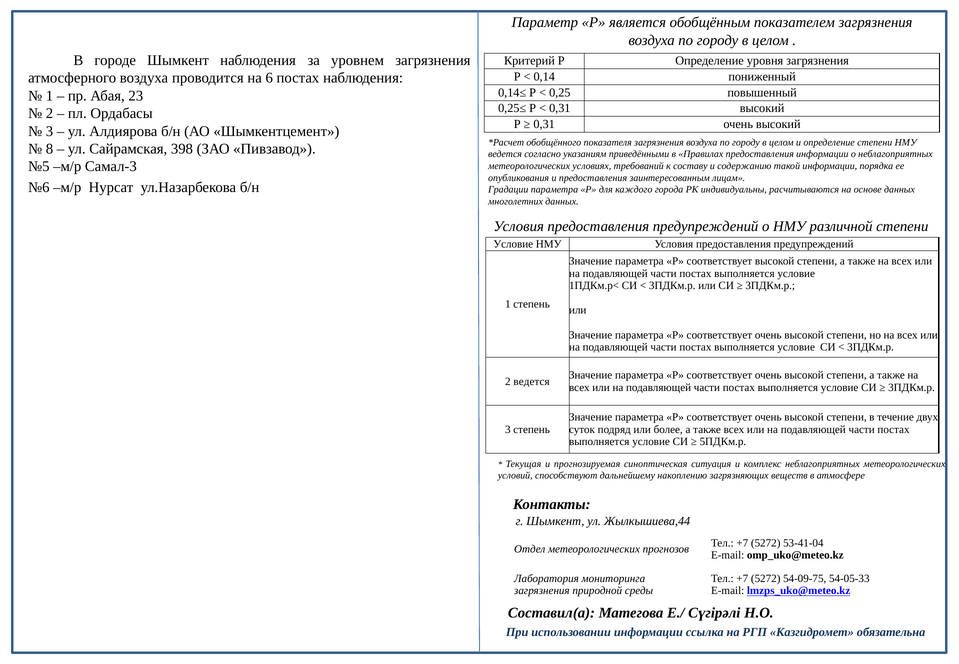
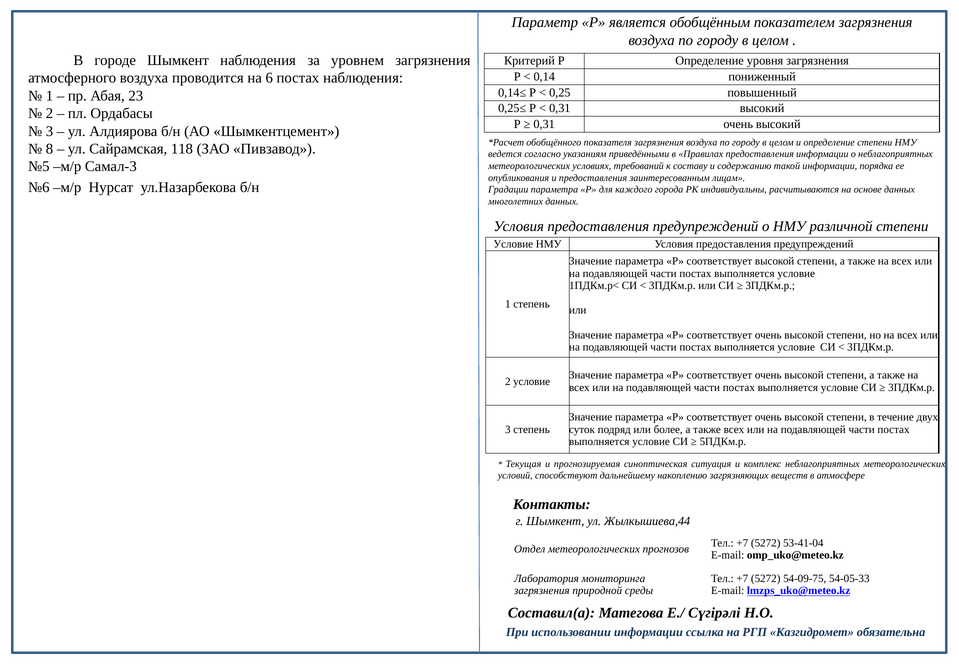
398: 398 -> 118 (182, 149)
2 ведется: ведется -> условие (532, 381)
